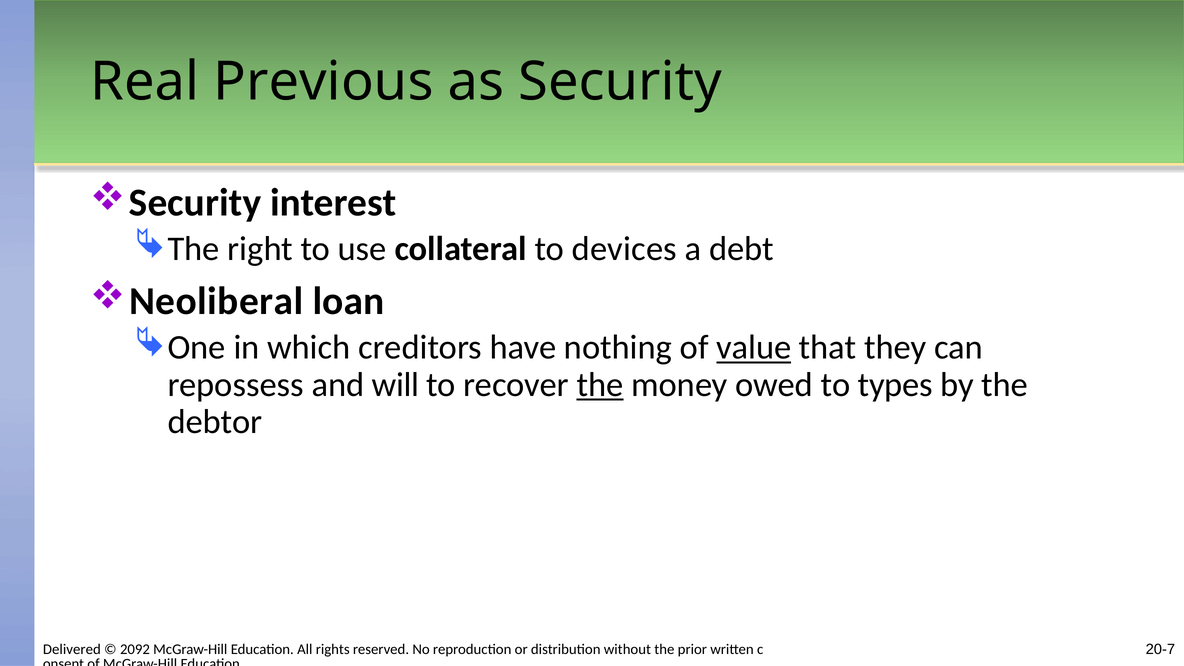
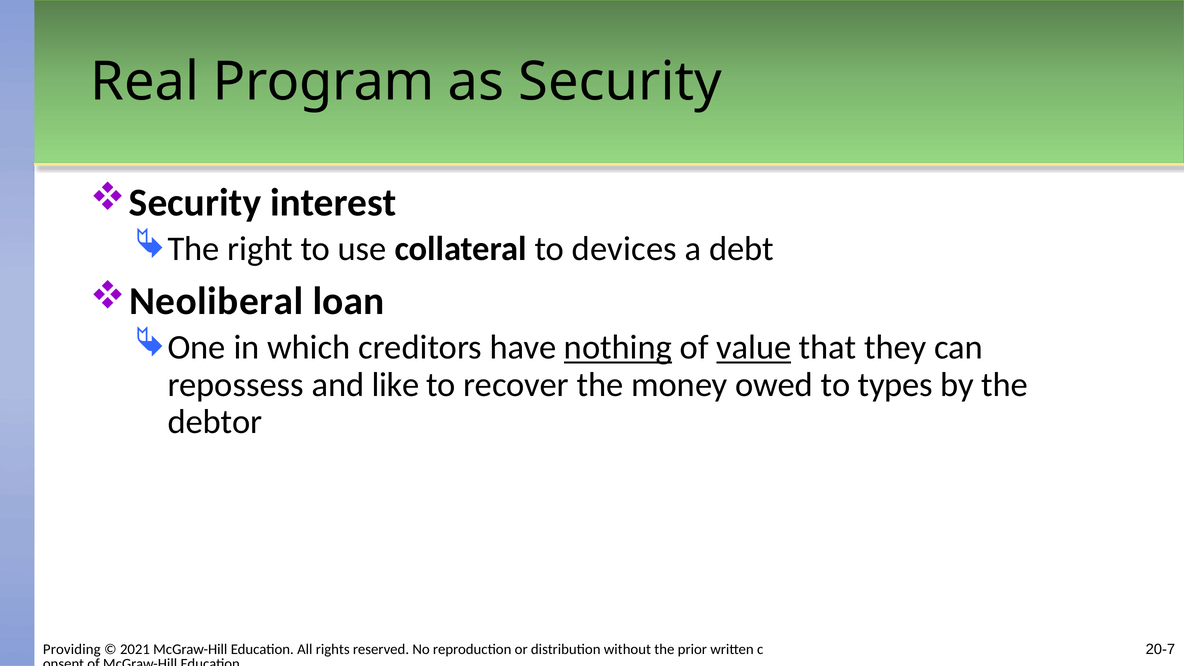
Previous: Previous -> Program (324, 82)
nothing underline: none -> present (618, 347)
will: will -> like (395, 385)
the underline: present -> none (600, 385)
Delivered: Delivered -> Providing (72, 649)
2092: 2092 -> 2021 (135, 649)
